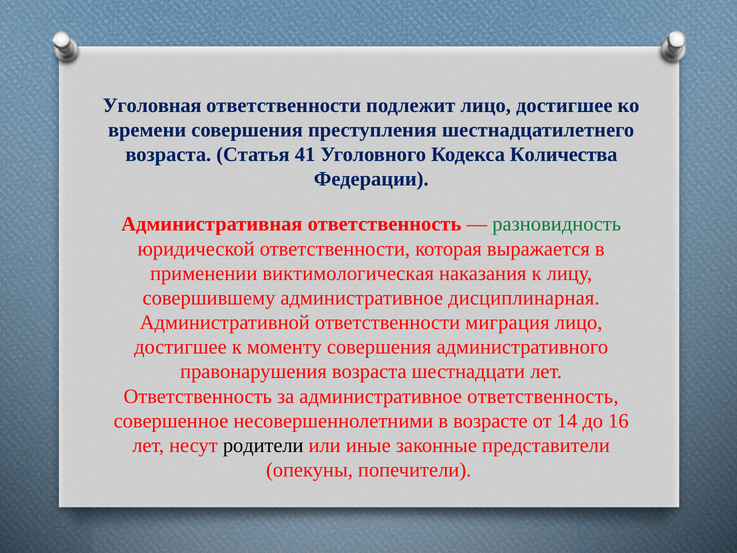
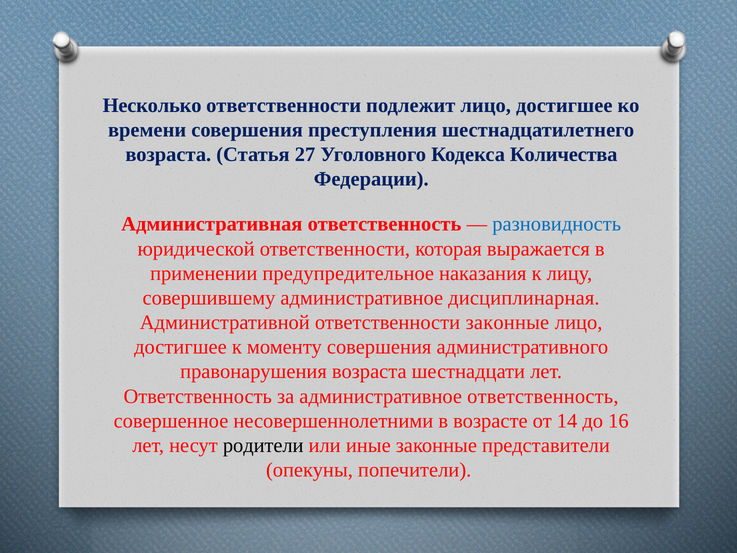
Уголовная: Уголовная -> Несколько (152, 105)
41: 41 -> 27 (305, 154)
разновидность colour: green -> blue (557, 224)
виктимологическая: виктимологическая -> предупредительное (348, 273)
ответственности миграция: миграция -> законные (507, 322)
